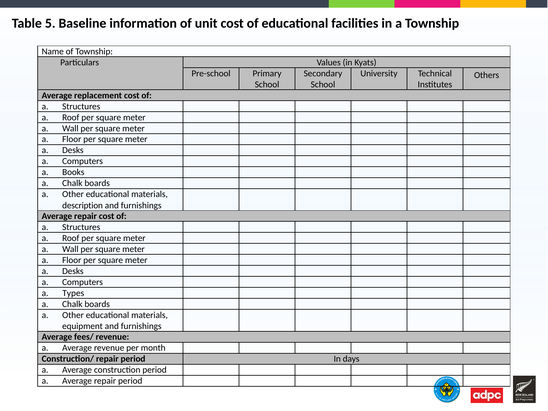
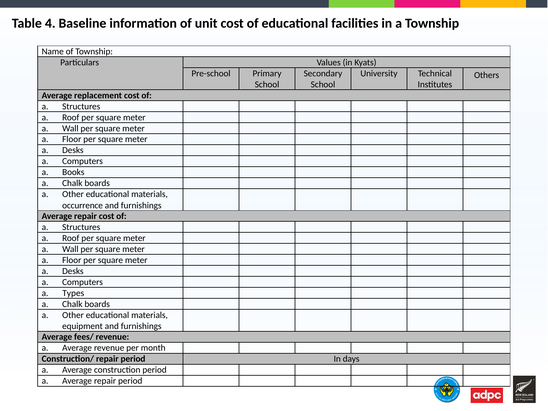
5: 5 -> 4 (50, 23)
description: description -> occurrence (83, 205)
